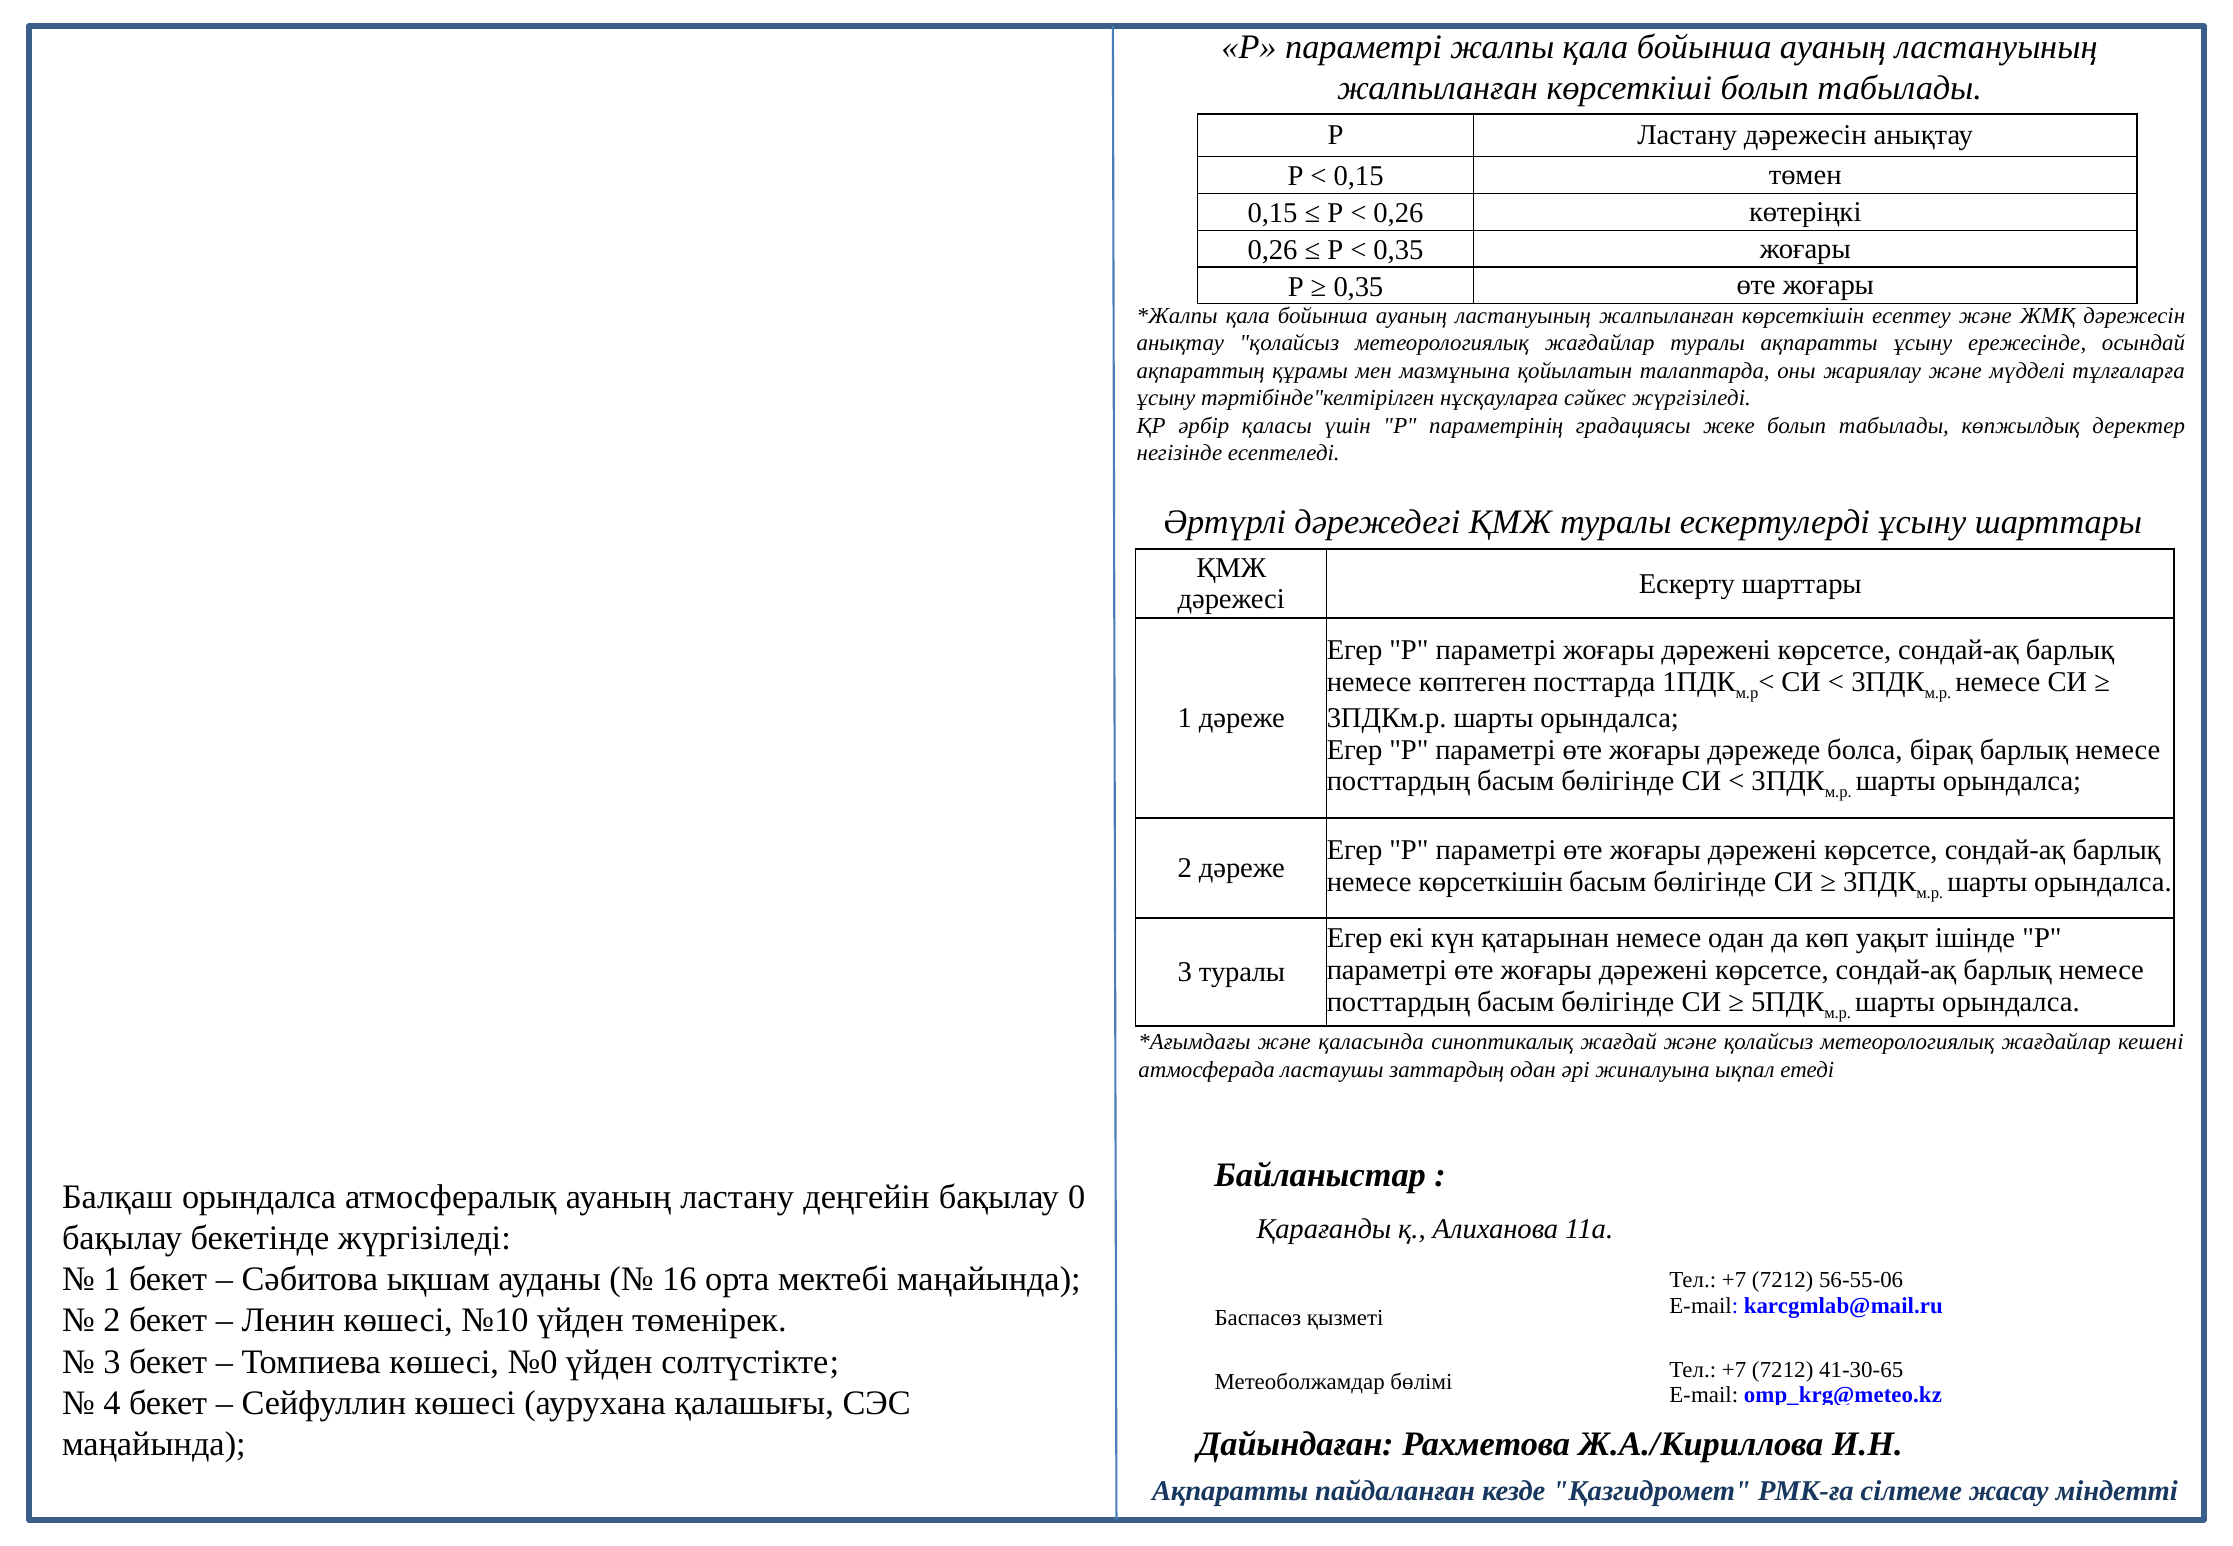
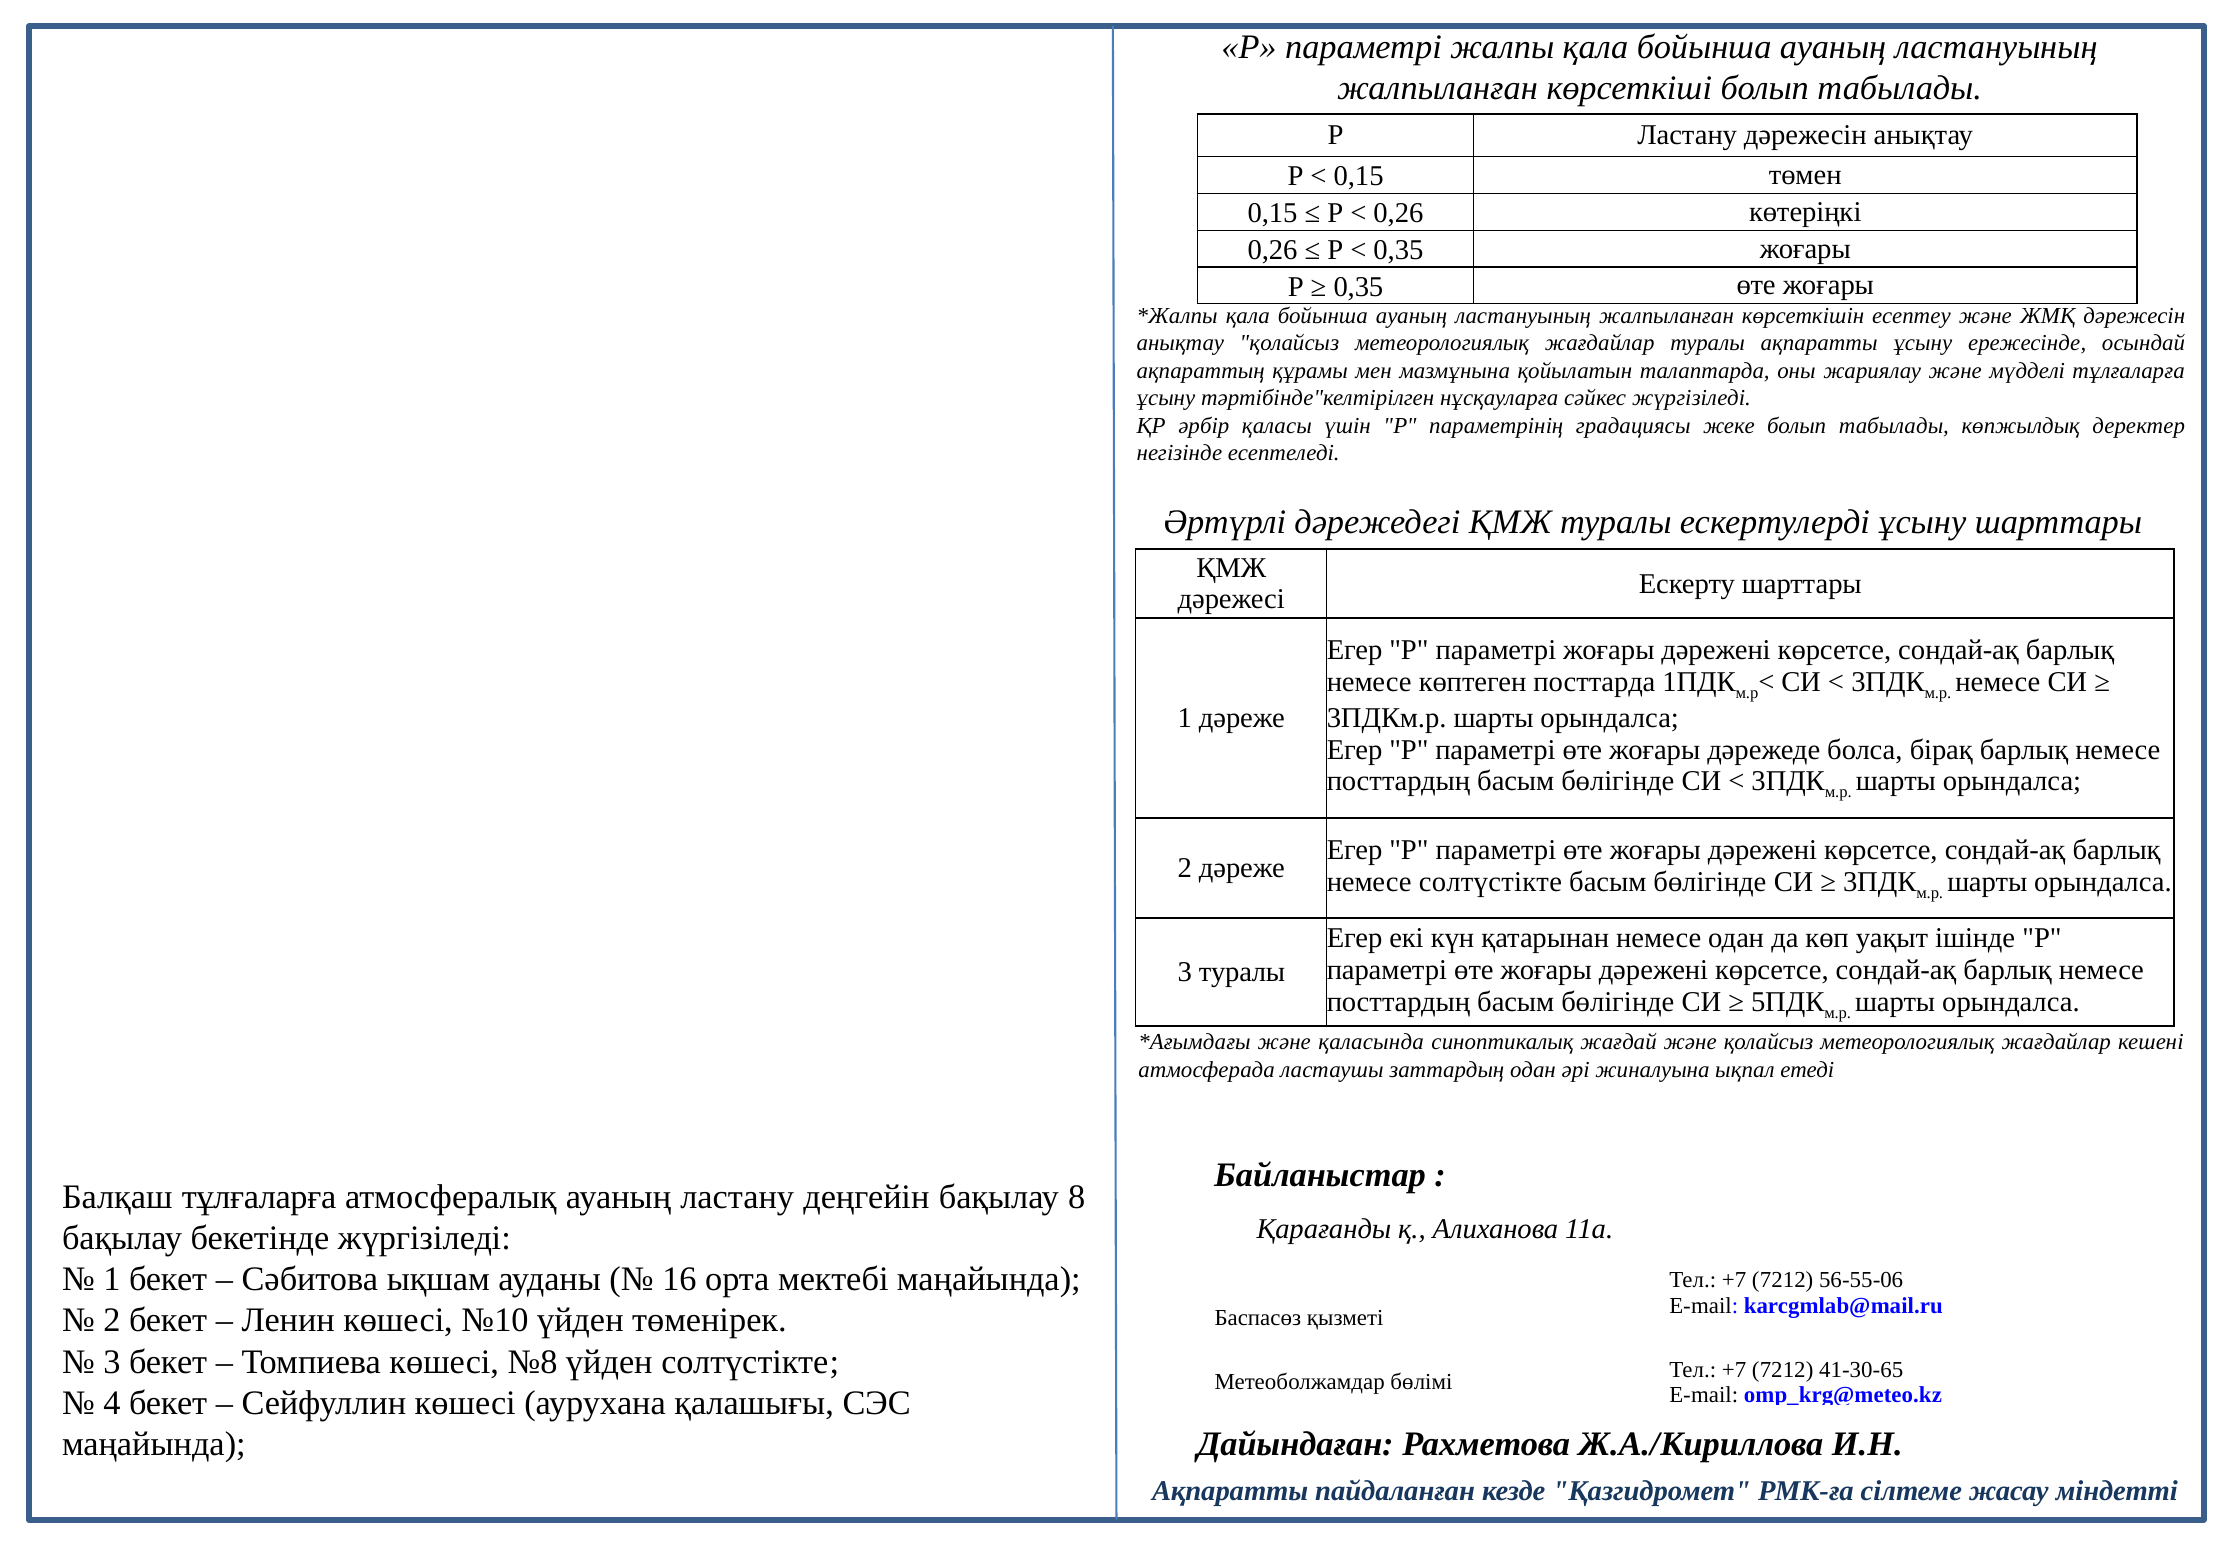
немесе көрсеткішін: көрсеткішін -> солтүстікте (1490, 882)
Балқаш орындалса: орындалса -> тұлғаларға (259, 1197)
0: 0 -> 8 (1077, 1197)
№0: №0 -> №8 (533, 1362)
